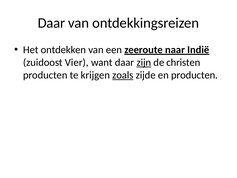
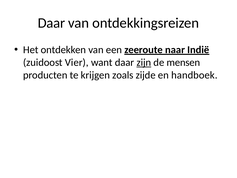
christen: christen -> mensen (183, 62)
zoals underline: present -> none (123, 75)
en producten: producten -> handboek (194, 75)
